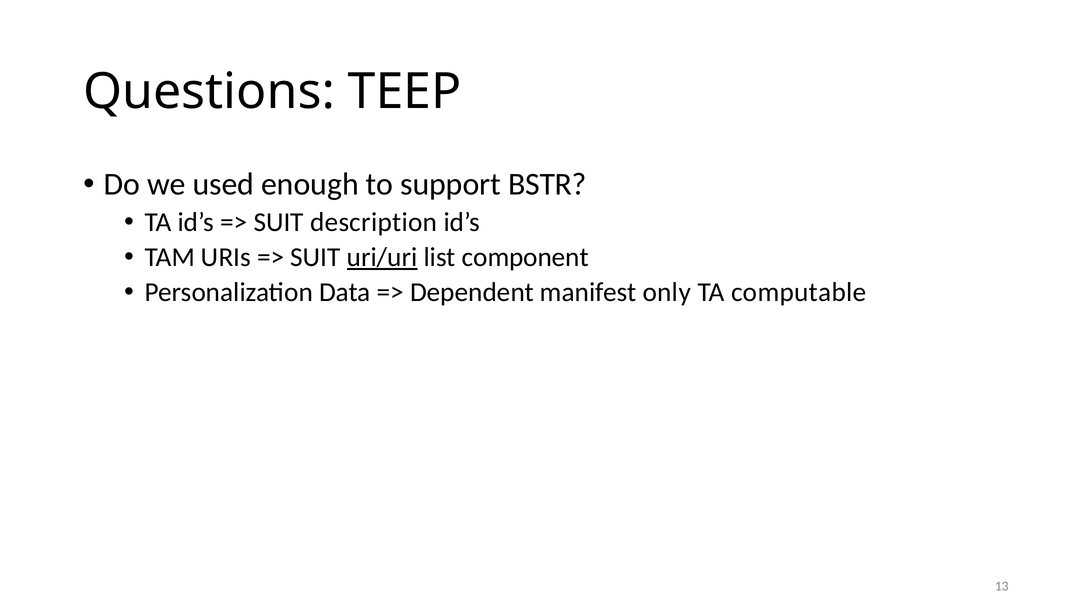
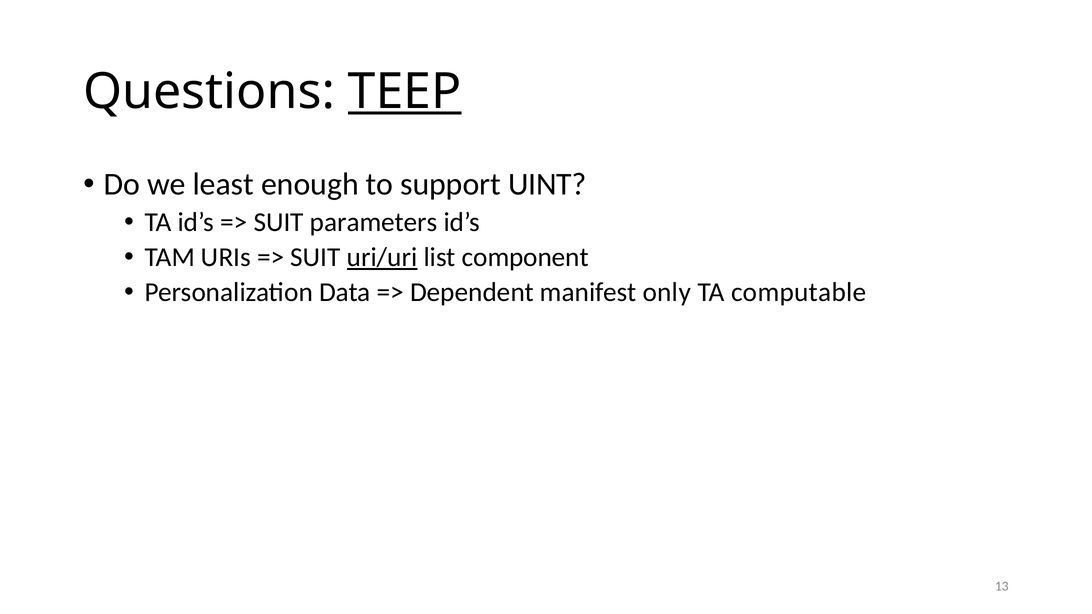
TEEP underline: none -> present (405, 92)
used: used -> least (223, 185)
BSTR: BSTR -> UINT (547, 185)
description: description -> parameters (374, 222)
